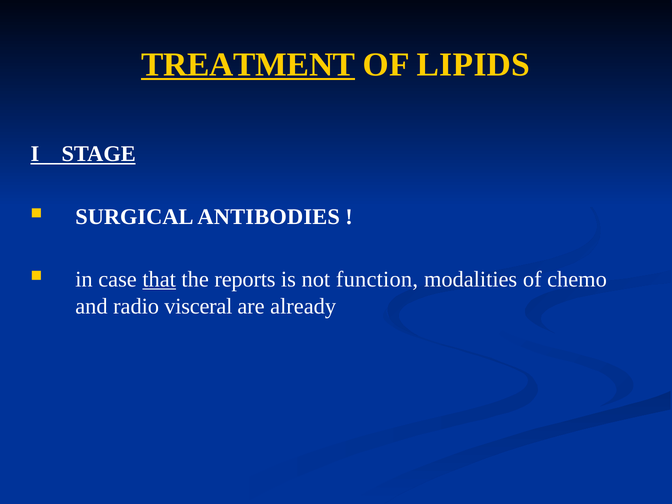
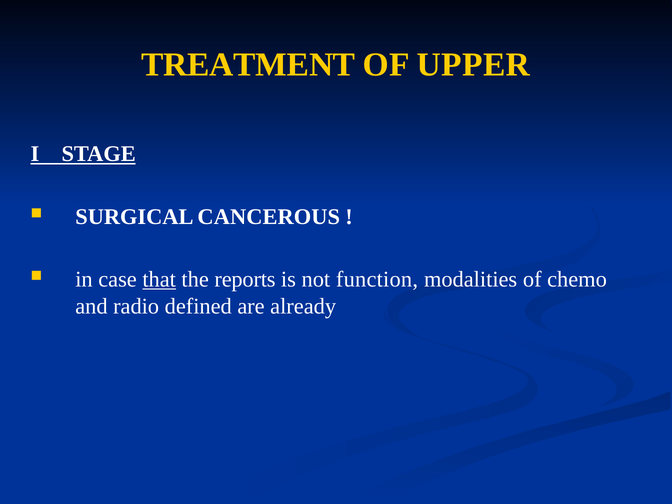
TREATMENT underline: present -> none (248, 65)
LIPIDS: LIPIDS -> UPPER (473, 65)
ANTIBODIES: ANTIBODIES -> CANCEROUS (269, 217)
visceral: visceral -> defined (198, 306)
